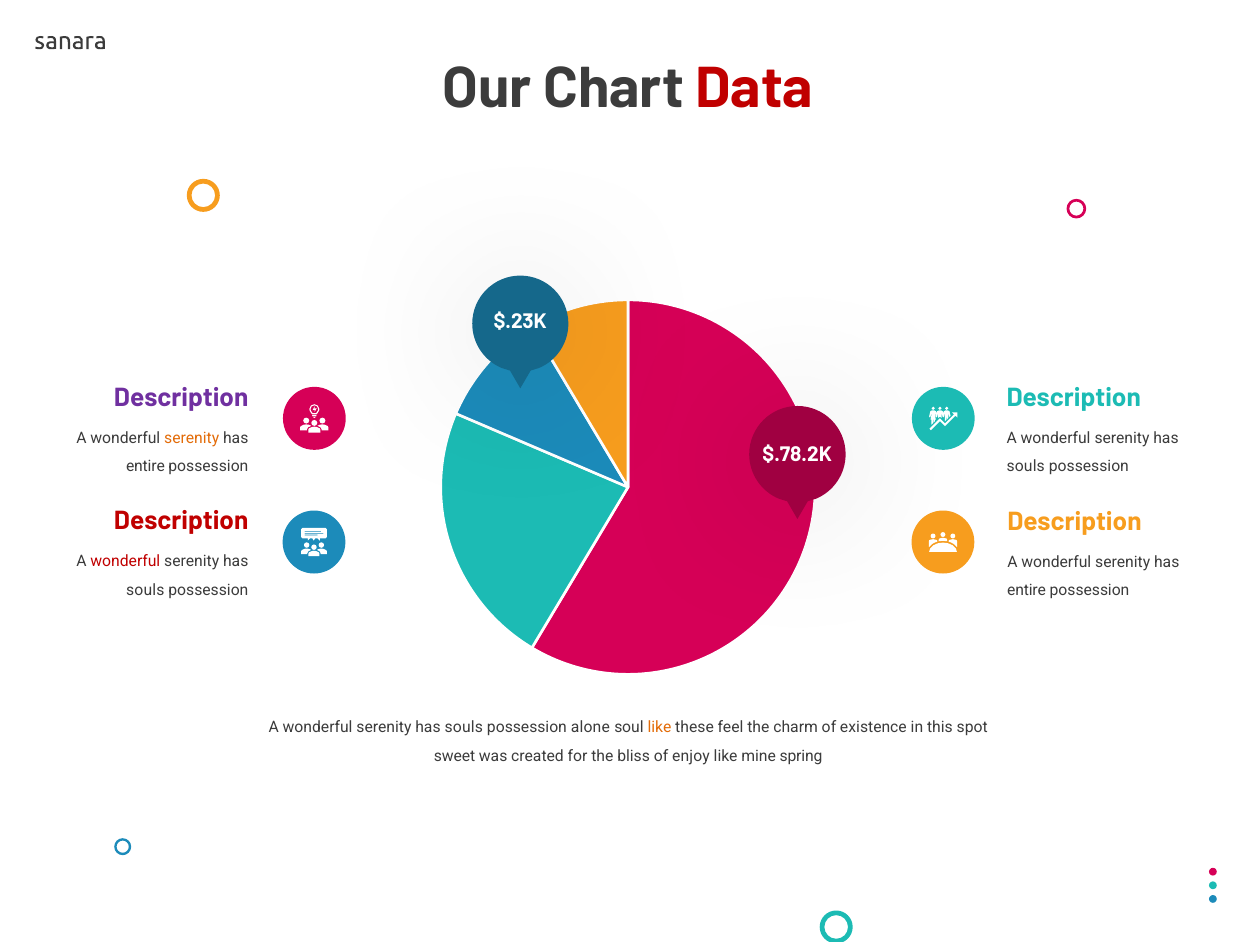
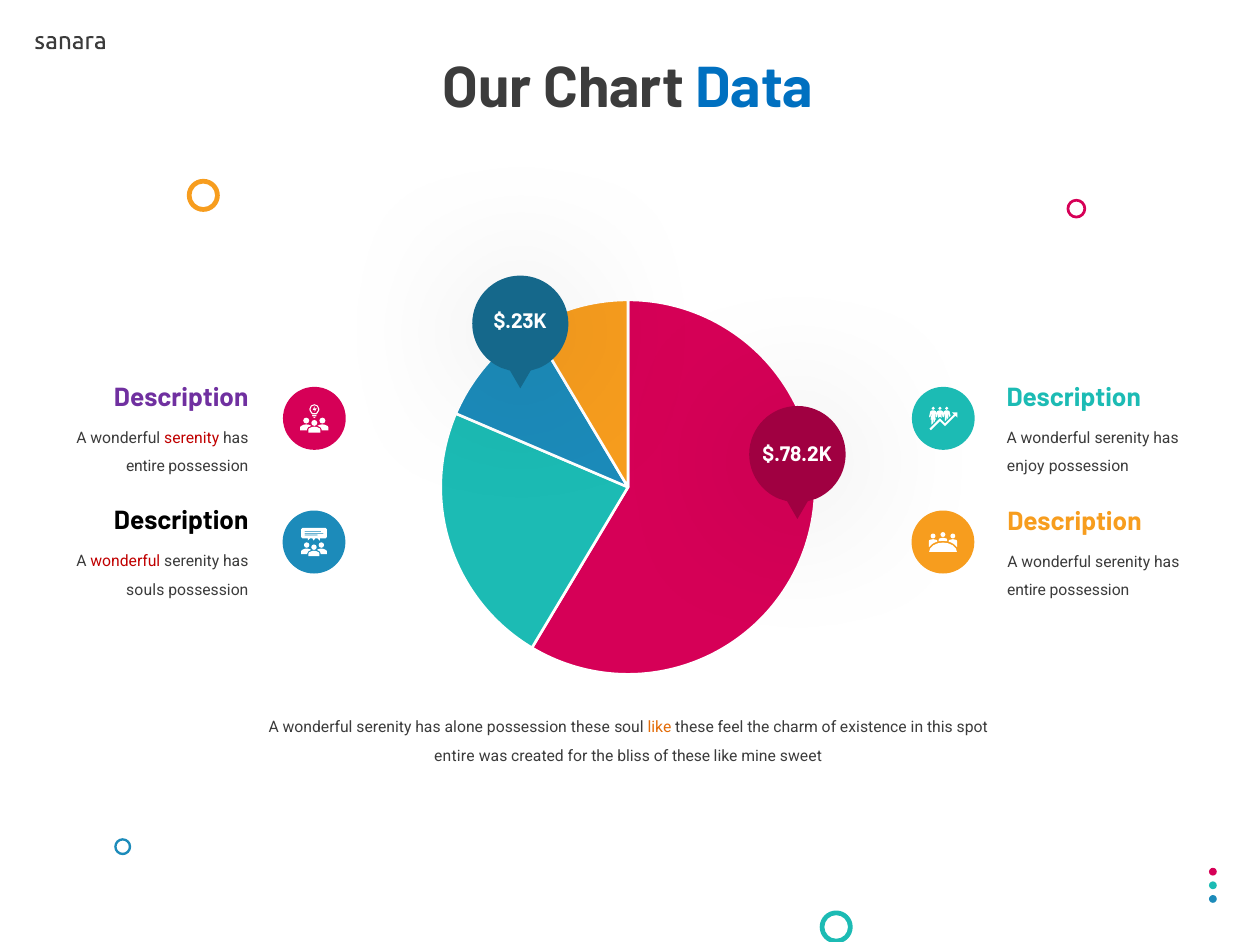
Data colour: red -> blue (754, 88)
serenity colour: orange -> red (192, 438)
souls: souls -> enjoy (1026, 467)
Description colour: red -> black (181, 521)
souls: souls -> alone (464, 728)
possession alone: alone -> these (590, 728)
sweet: sweet -> entire (454, 756)
of enjoy: enjoy -> these (691, 756)
spring: spring -> sweet (801, 756)
